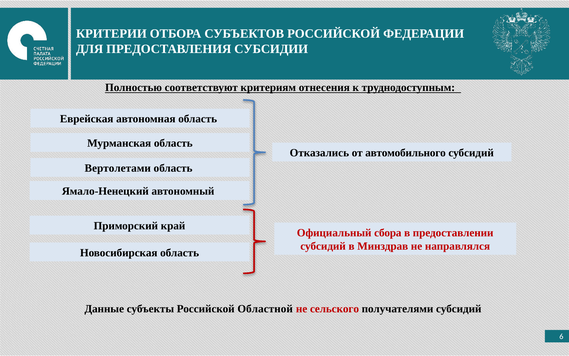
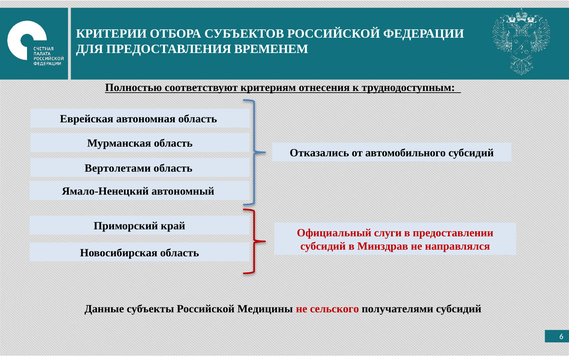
СУБСИДИИ: СУБСИДИИ -> ВРЕМЕНЕМ (271, 49)
сбора: сбора -> слуги (388, 233)
Областной: Областной -> Медицины (265, 308)
